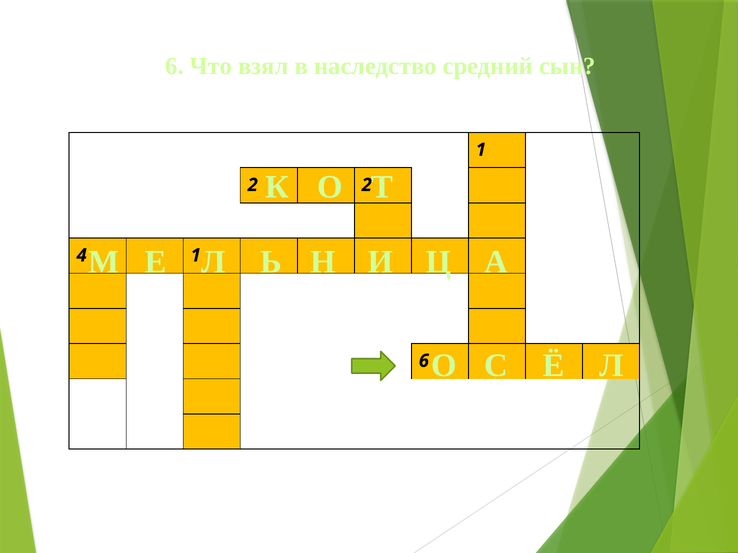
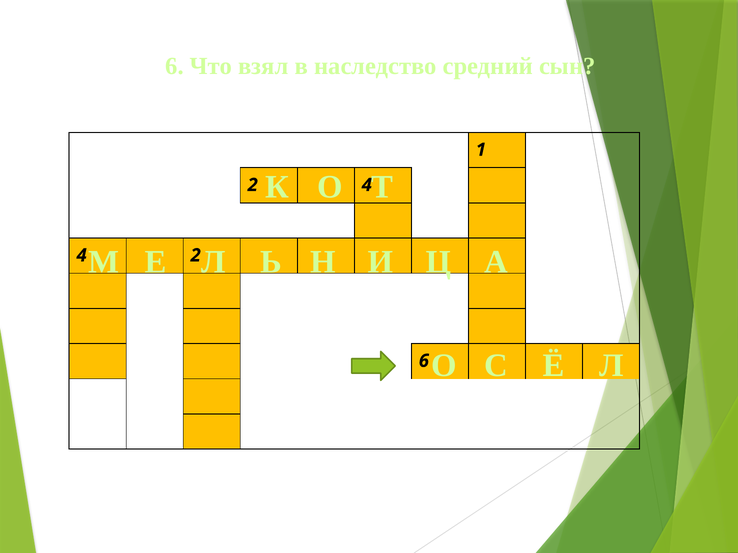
2 2: 2 -> 4 (367, 185)
4 1: 1 -> 2 (196, 256)
